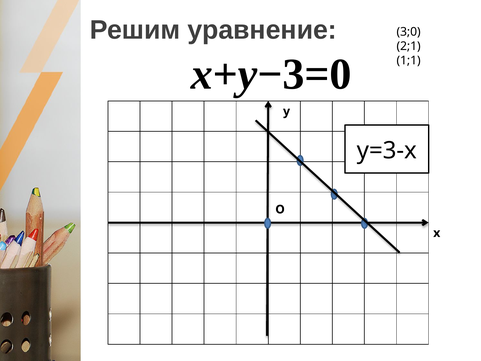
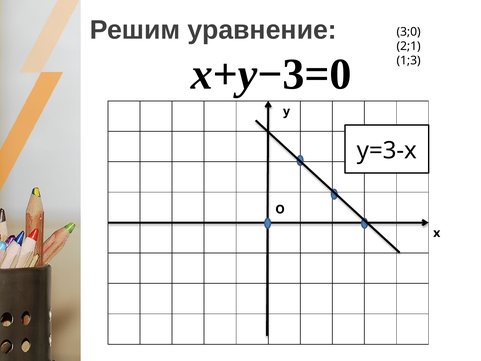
1;1: 1;1 -> 1;3 (409, 61)
